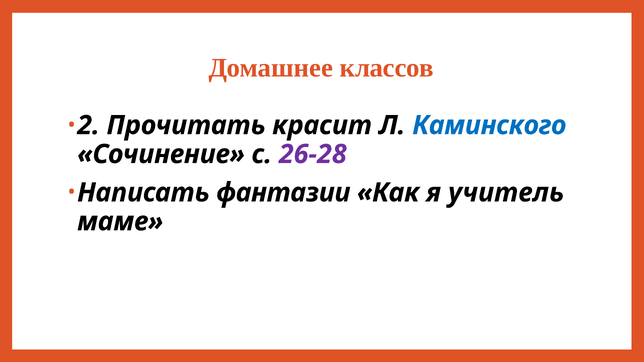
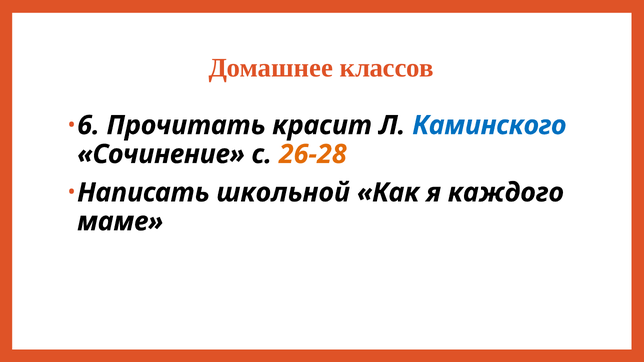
2: 2 -> 6 (88, 125)
26-28 colour: purple -> orange (313, 154)
фантазии: фантазии -> школьной (283, 193)
учитель: учитель -> каждого (506, 193)
